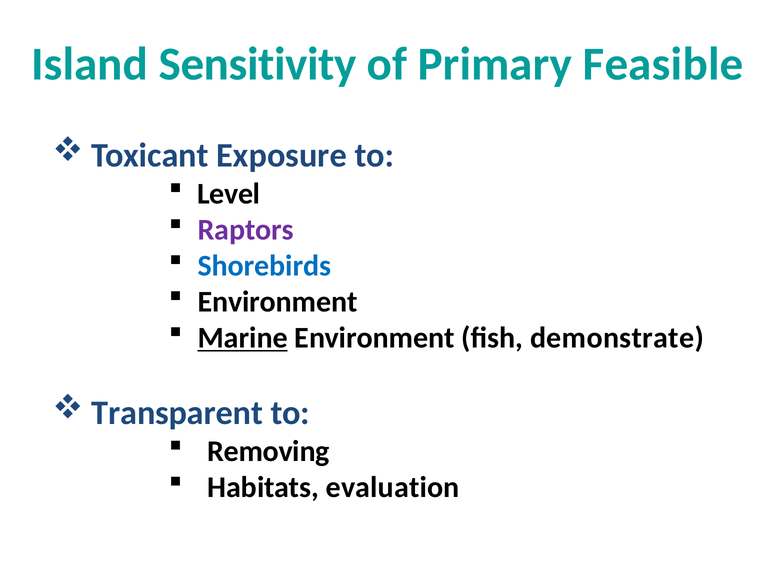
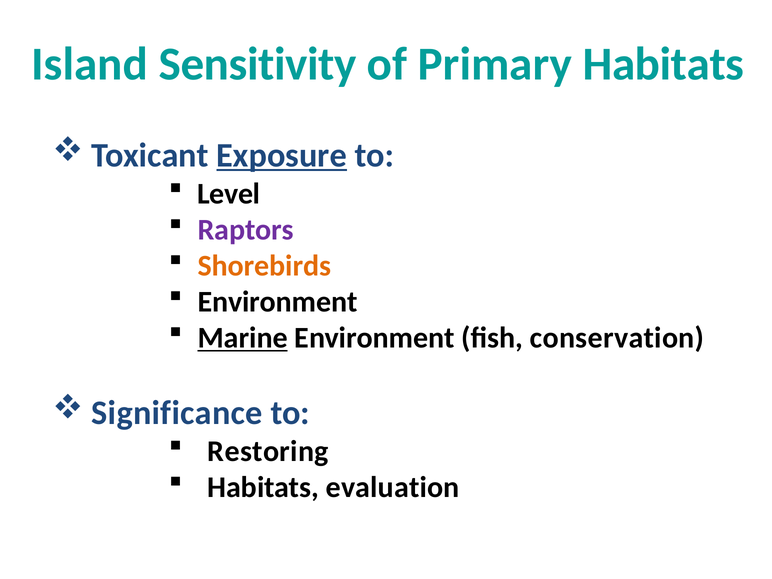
Primary Feasible: Feasible -> Habitats (663, 64)
Exposure underline: none -> present (282, 155)
Shorebirds colour: blue -> orange (264, 266)
demonstrate: demonstrate -> conservation (617, 338)
Transparent: Transparent -> Significance (177, 413)
Removing: Removing -> Restoring (268, 451)
